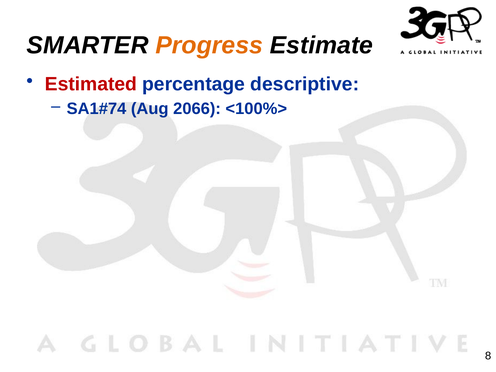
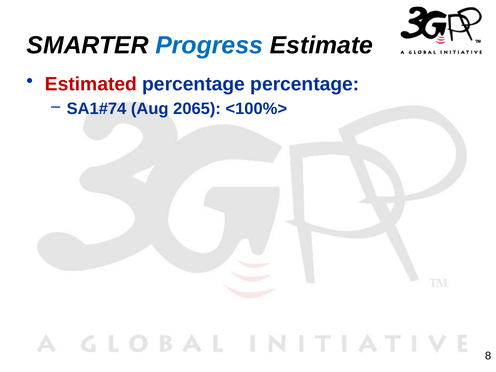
Progress colour: orange -> blue (209, 45)
percentage descriptive: descriptive -> percentage (305, 84)
2066: 2066 -> 2065 (197, 109)
